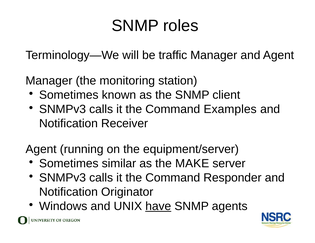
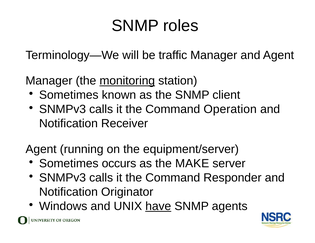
monitoring underline: none -> present (127, 81)
Examples: Examples -> Operation (230, 109)
similar: similar -> occurs (119, 164)
